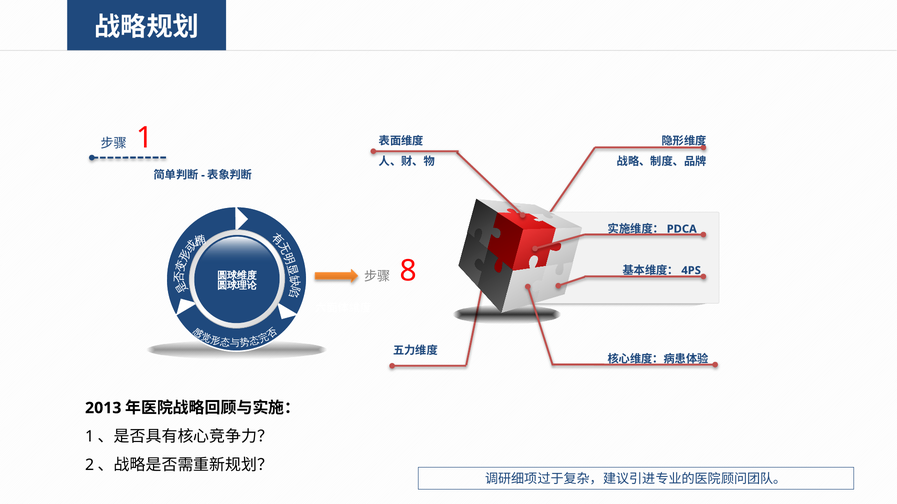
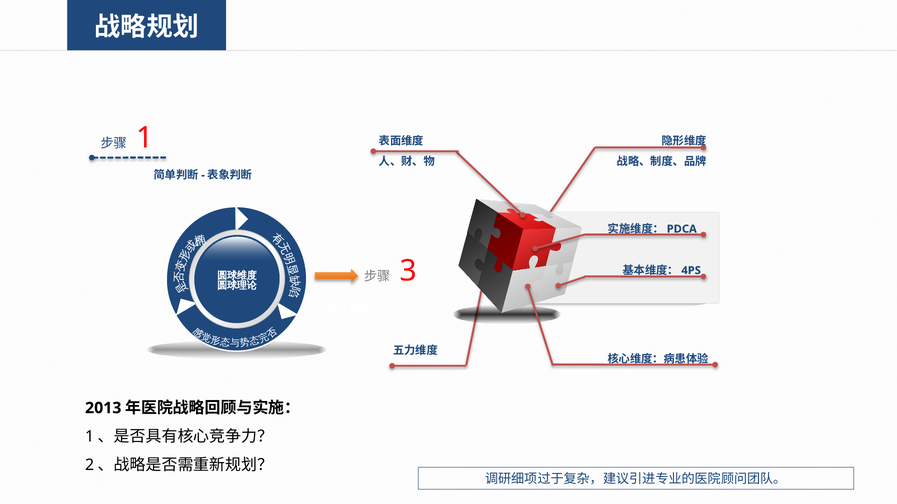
8: 8 -> 3 (408, 271)
